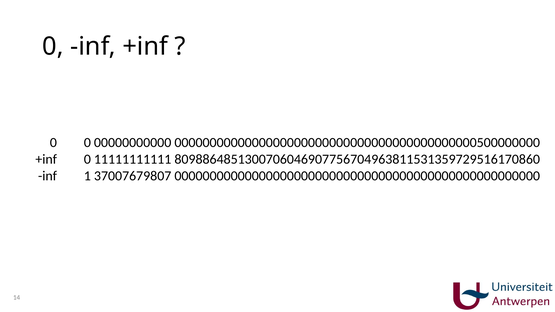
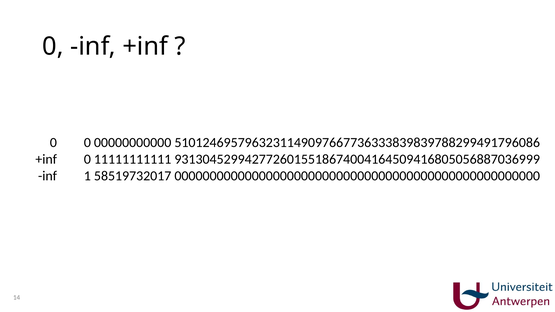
0000000000000000000000000000000000000000000500000000: 0000000000000000000000000000000000000000000500000000 -> 5101246957963231149097667736333839839788299491796086 (357, 143)
8098864851300706046907756704963811531359729516170860: 8098864851300706046907756704963811531359729516170860 -> 9313045299427726015518674004164509416805056887036999 (357, 159)
37007679807: 37007679807 -> 58519732017 (133, 176)
